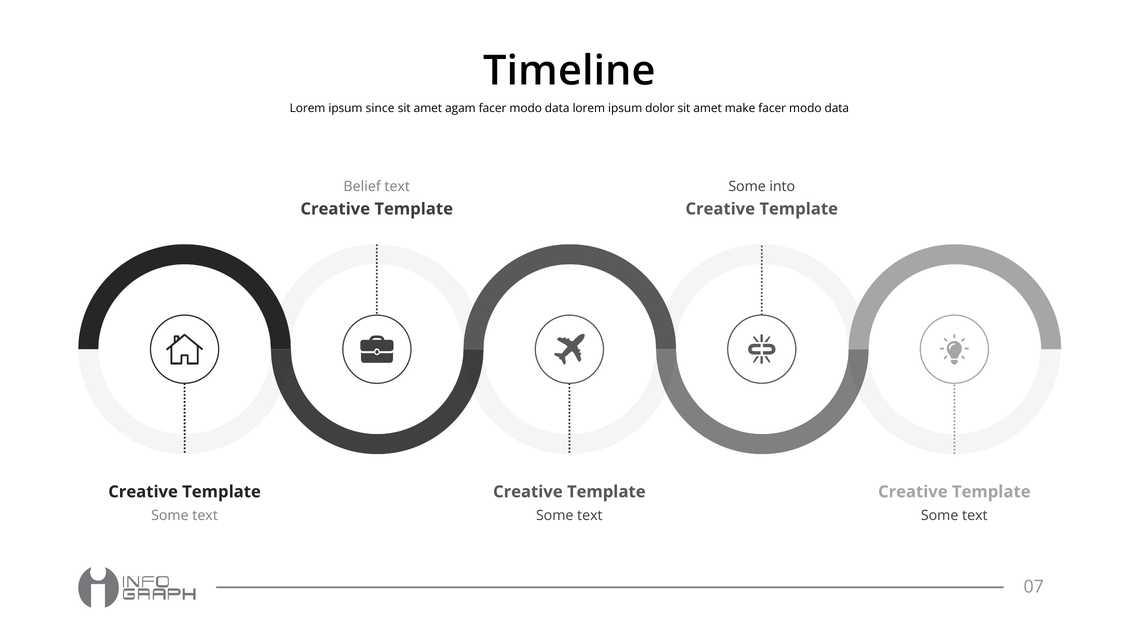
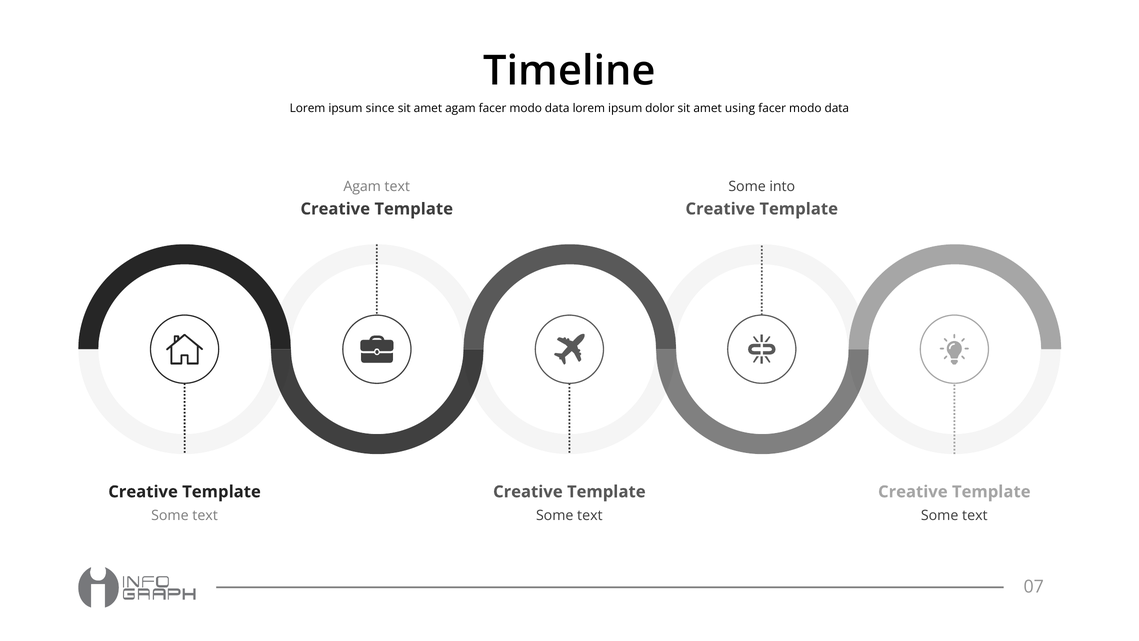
make: make -> using (740, 108)
Belief: Belief -> Agam (362, 186)
